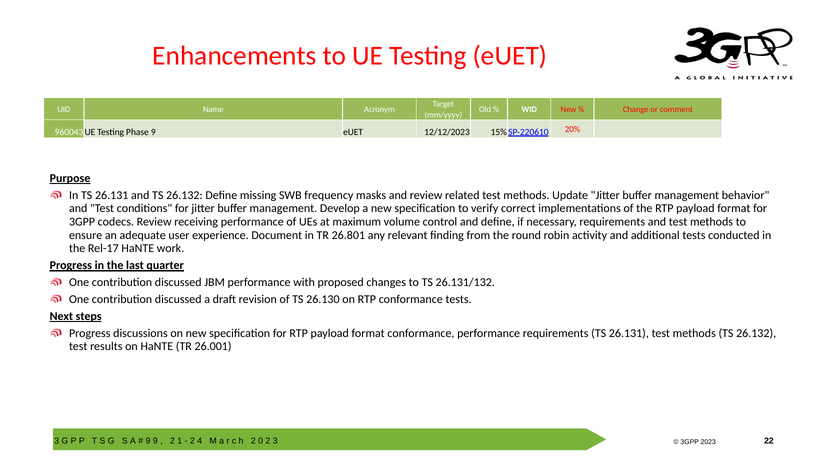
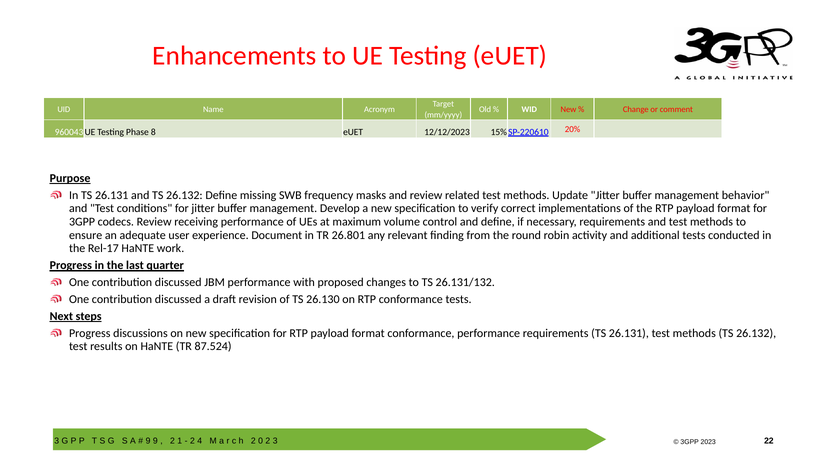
Phase 9: 9 -> 8 (153, 132)
26.001: 26.001 -> 87.524 (213, 347)
